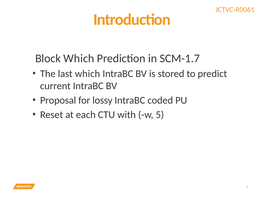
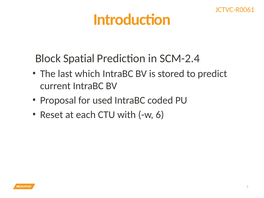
Which: Which -> Spatial (79, 59)
SCM-1.7: SCM-1.7 -> SCM-2.4 (180, 59)
lossy: lossy -> used (102, 100)
5: 5 -> 6 (160, 115)
